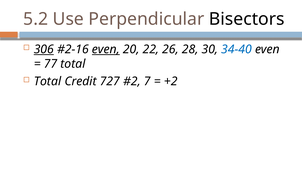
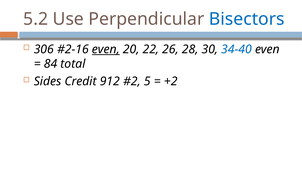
Bisectors colour: black -> blue (247, 19)
306 underline: present -> none (44, 49)
77: 77 -> 84 (51, 64)
Total: Total -> Sides (48, 81)
727: 727 -> 912 (110, 81)
7: 7 -> 5 (147, 81)
